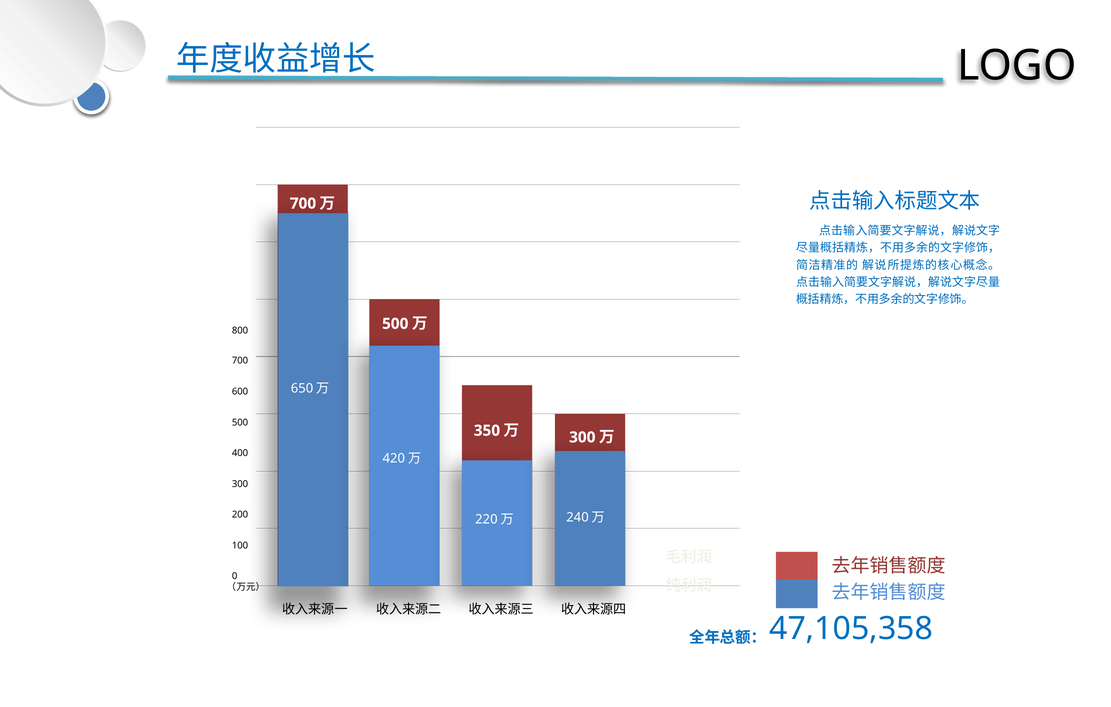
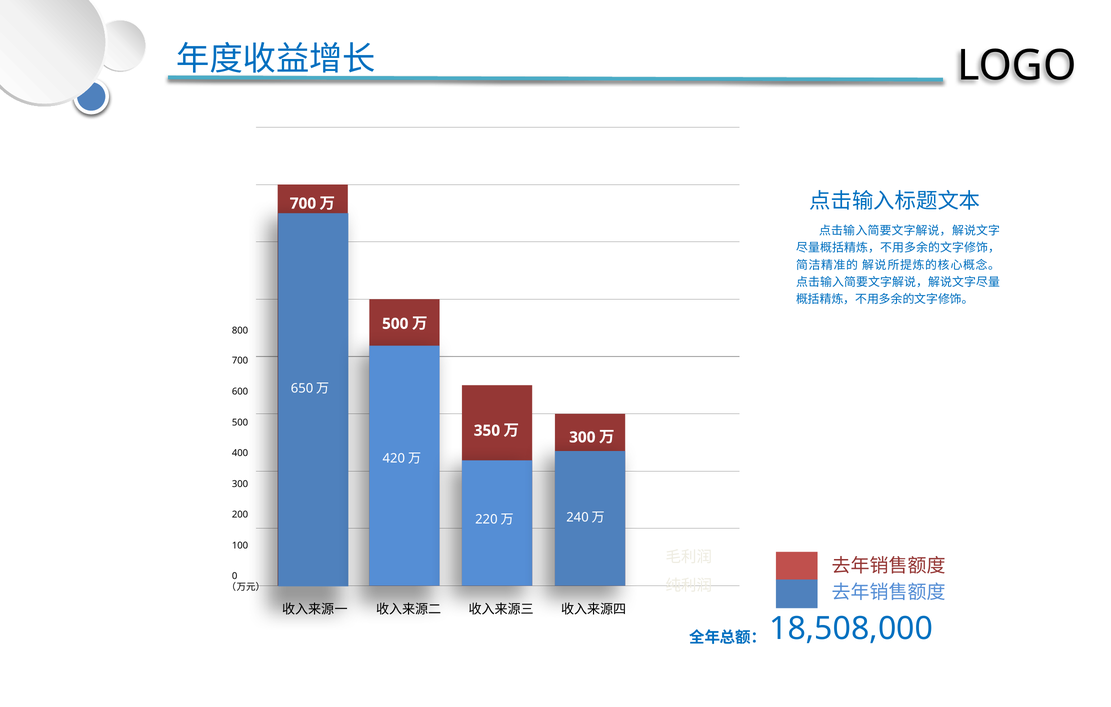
47,105,358: 47,105,358 -> 18,508,000 (851, 629)
